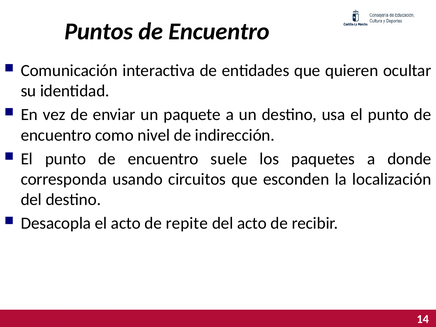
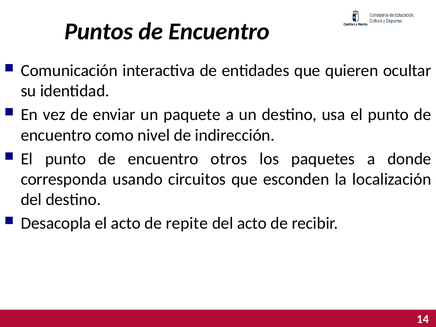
suele: suele -> otros (229, 159)
